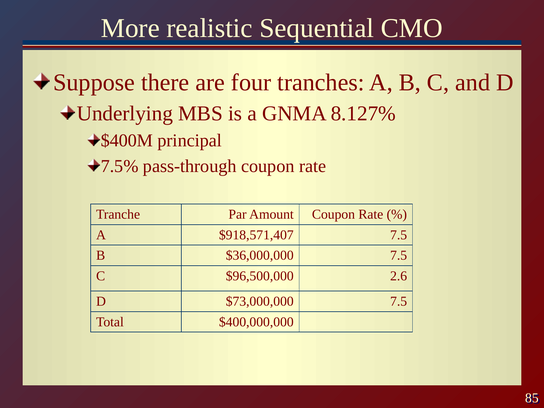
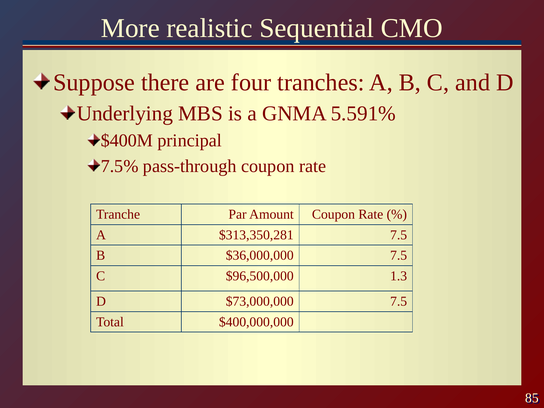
8.127%: 8.127% -> 5.591% (363, 114)
$918,571,407: $918,571,407 -> $313,350,281 (256, 235)
2.6: 2.6 -> 1.3 (399, 276)
